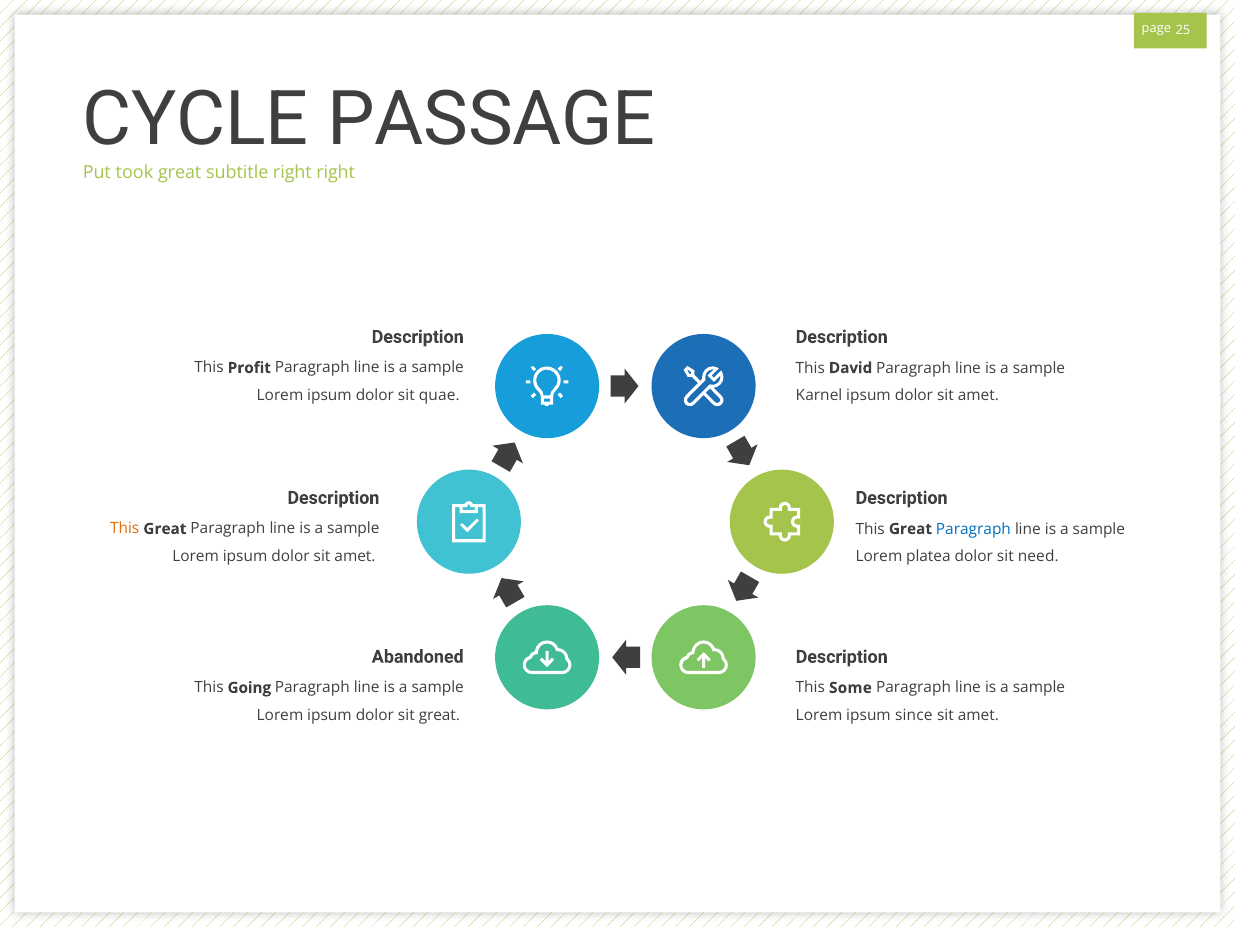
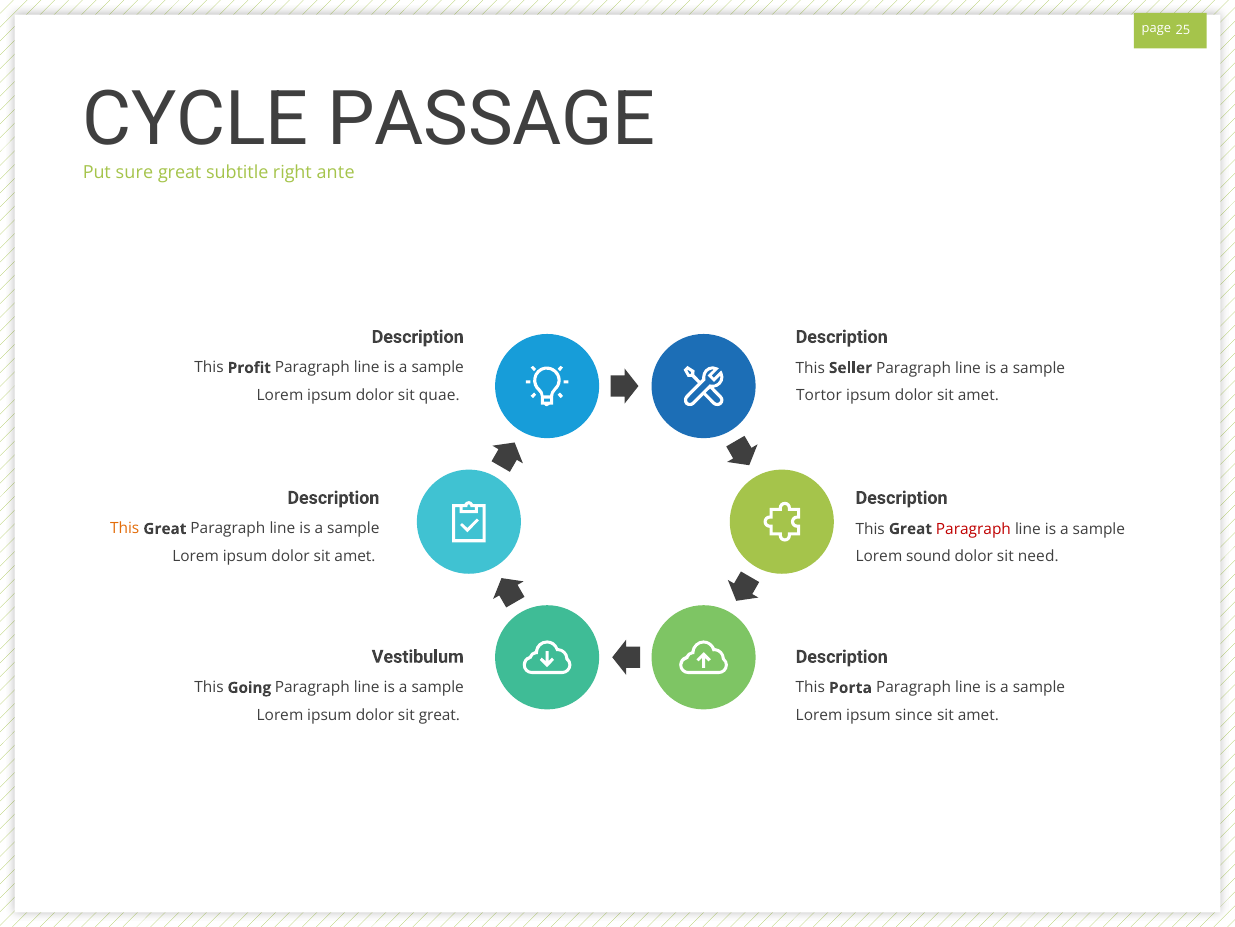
took: took -> sure (134, 172)
right right: right -> ante (336, 172)
David: David -> Seller (851, 368)
Karnel: Karnel -> Tortor (819, 395)
Paragraph colour: blue -> red (973, 528)
platea: platea -> sound (928, 556)
Abandoned: Abandoned -> Vestibulum (418, 656)
Some: Some -> Porta (850, 687)
